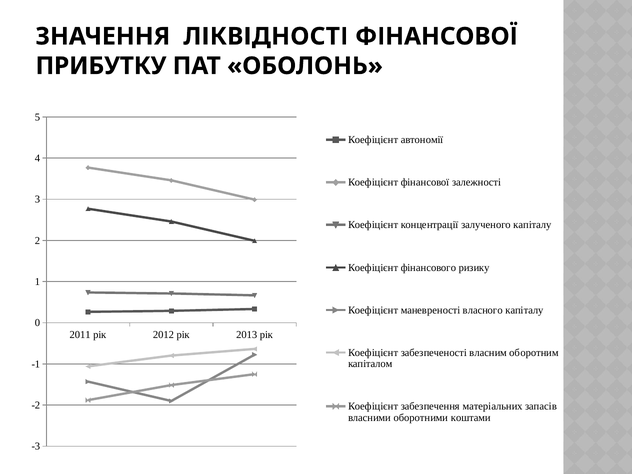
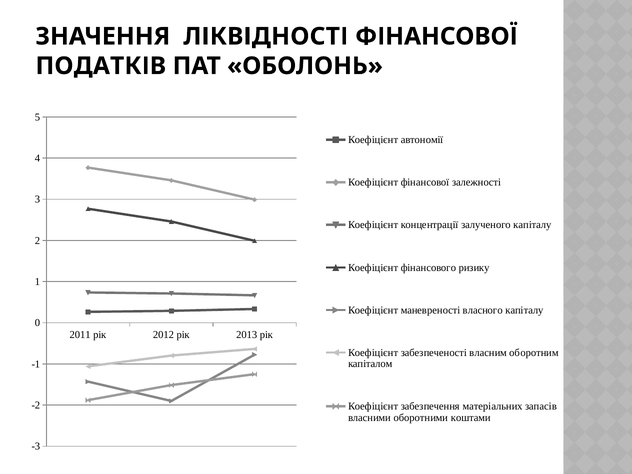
ПРИБУТКУ: ПРИБУТКУ -> ПОДАТКІВ (101, 66)
